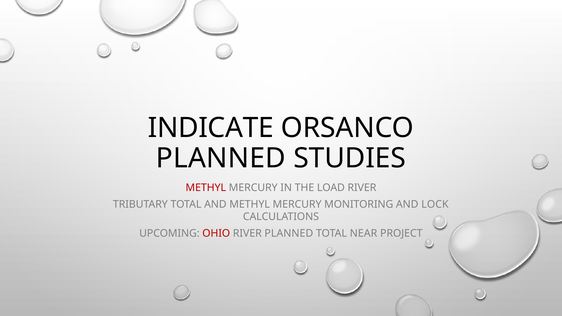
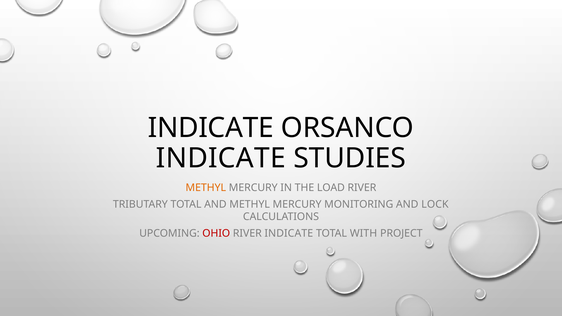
PLANNED: PLANNED -> INDICATE (221, 158)
METHYL colour: red -> orange (206, 188)
RIVER PLANNED: PLANNED -> INDICATE (289, 234)
NEAR: NEAR -> WITH (364, 234)
